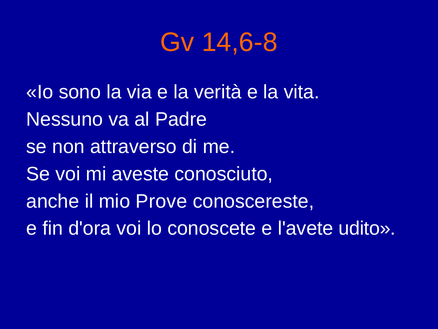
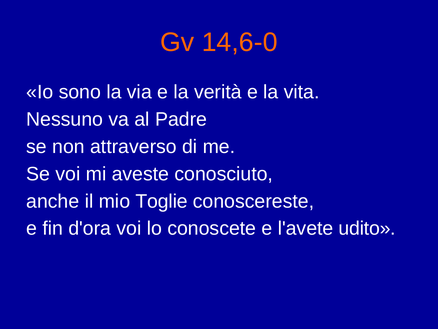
14,6-8: 14,6-8 -> 14,6-0 (240, 42)
Prove: Prove -> Toglie (162, 201)
